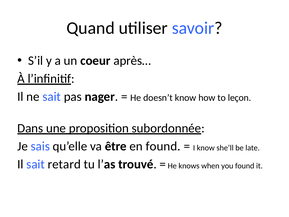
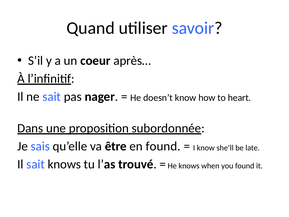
leçon: leçon -> heart (239, 98)
sait retard: retard -> knows (64, 164)
